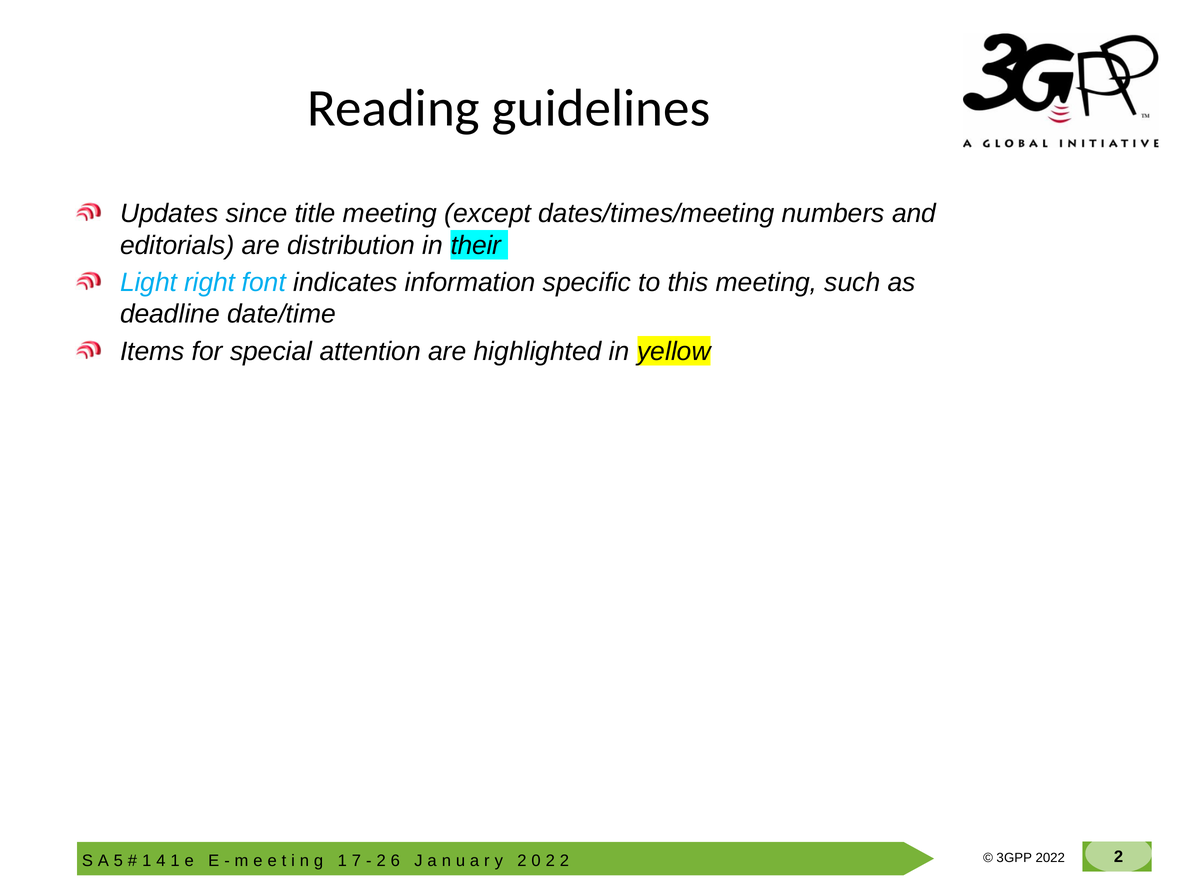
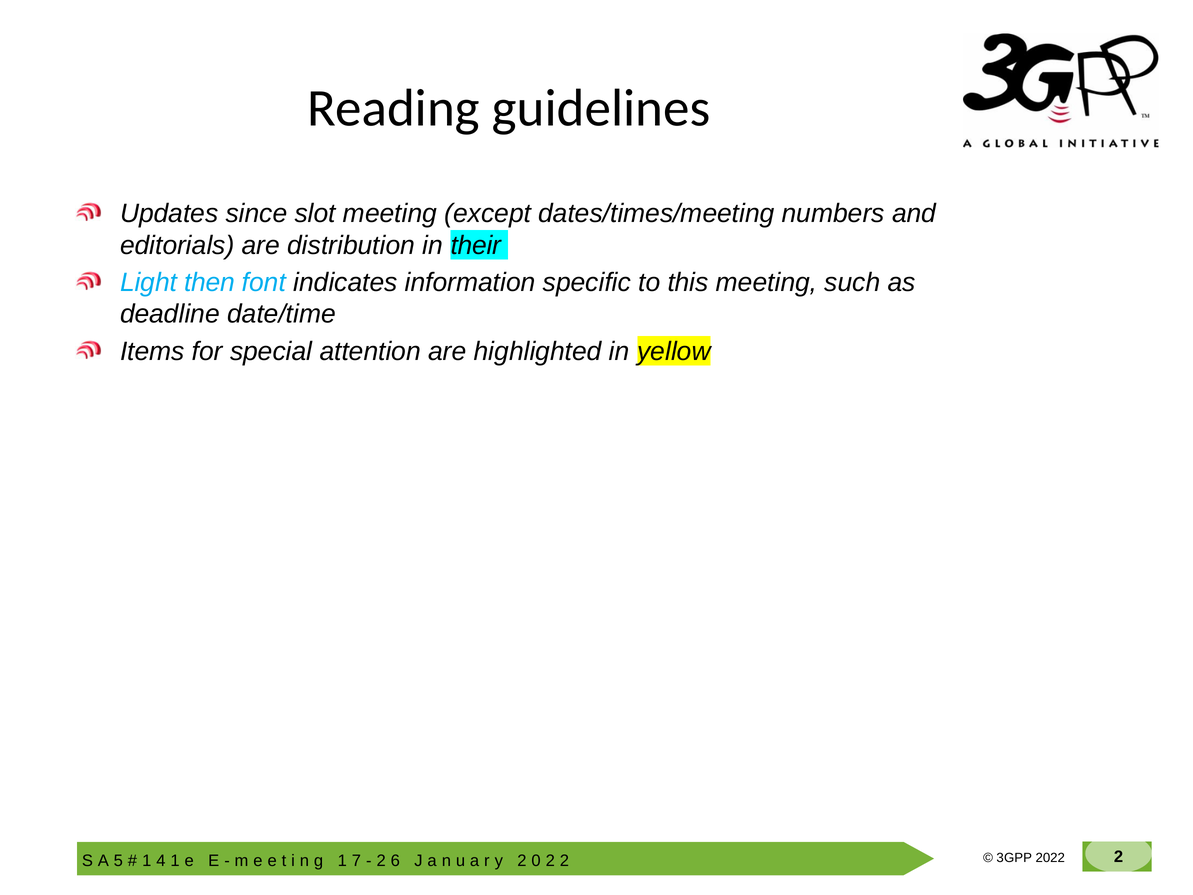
title: title -> slot (315, 213)
right: right -> then (210, 282)
